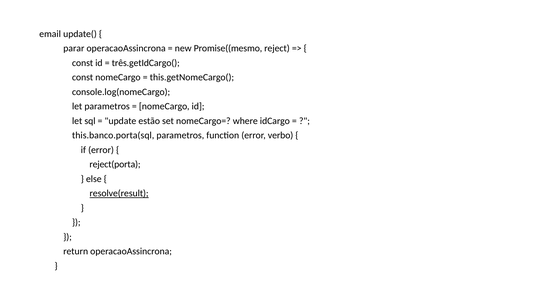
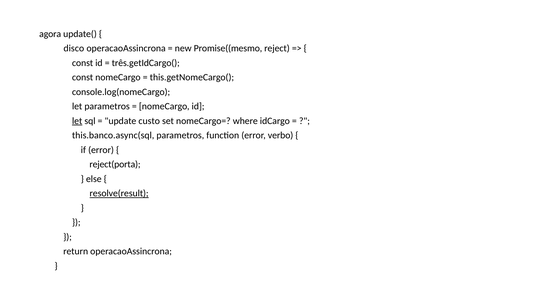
email: email -> agora (50, 34)
parar: parar -> disco (74, 48)
let underline: none -> present (77, 121)
estão: estão -> custo (149, 121)
this.banco.porta(sql: this.banco.porta(sql -> this.banco.async(sql (113, 135)
